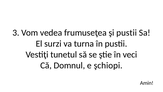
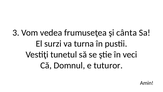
şi pustii: pustii -> cânta (127, 33)
şchiopi: şchiopi -> tuturor (108, 65)
